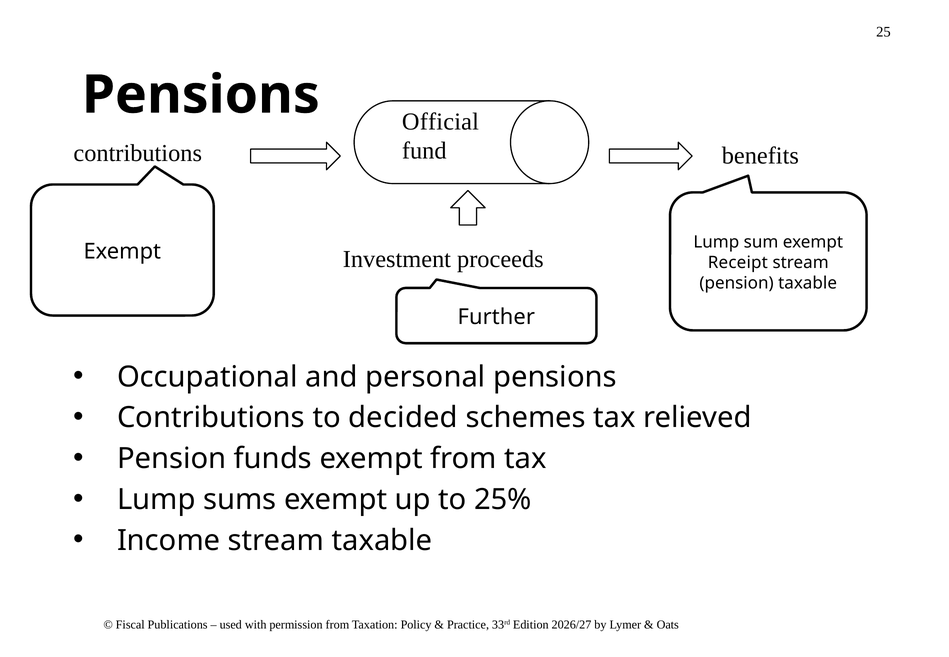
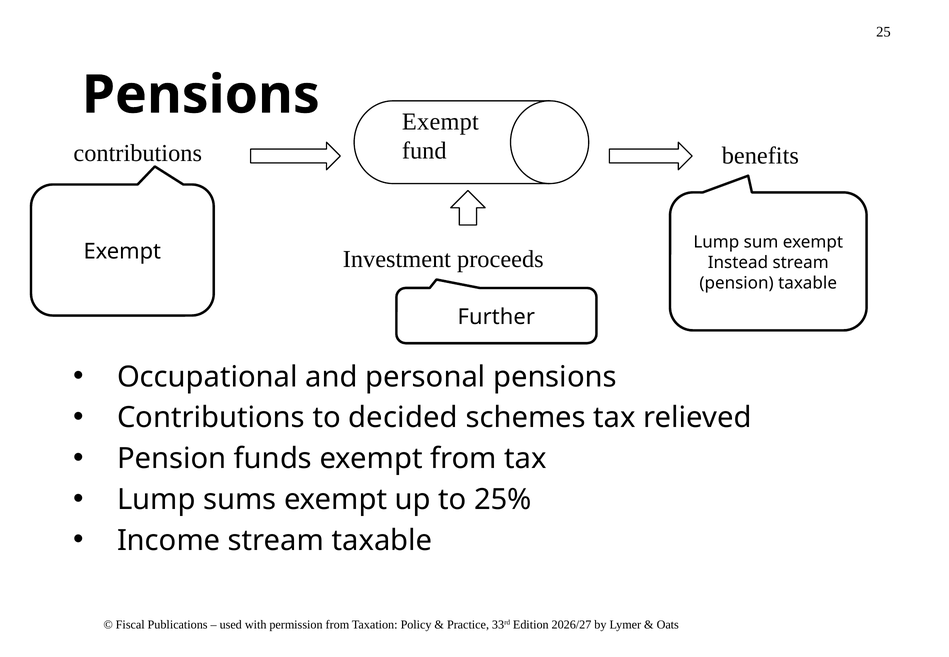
Official: Official -> Exempt (440, 122)
Receipt: Receipt -> Instead (738, 263)
